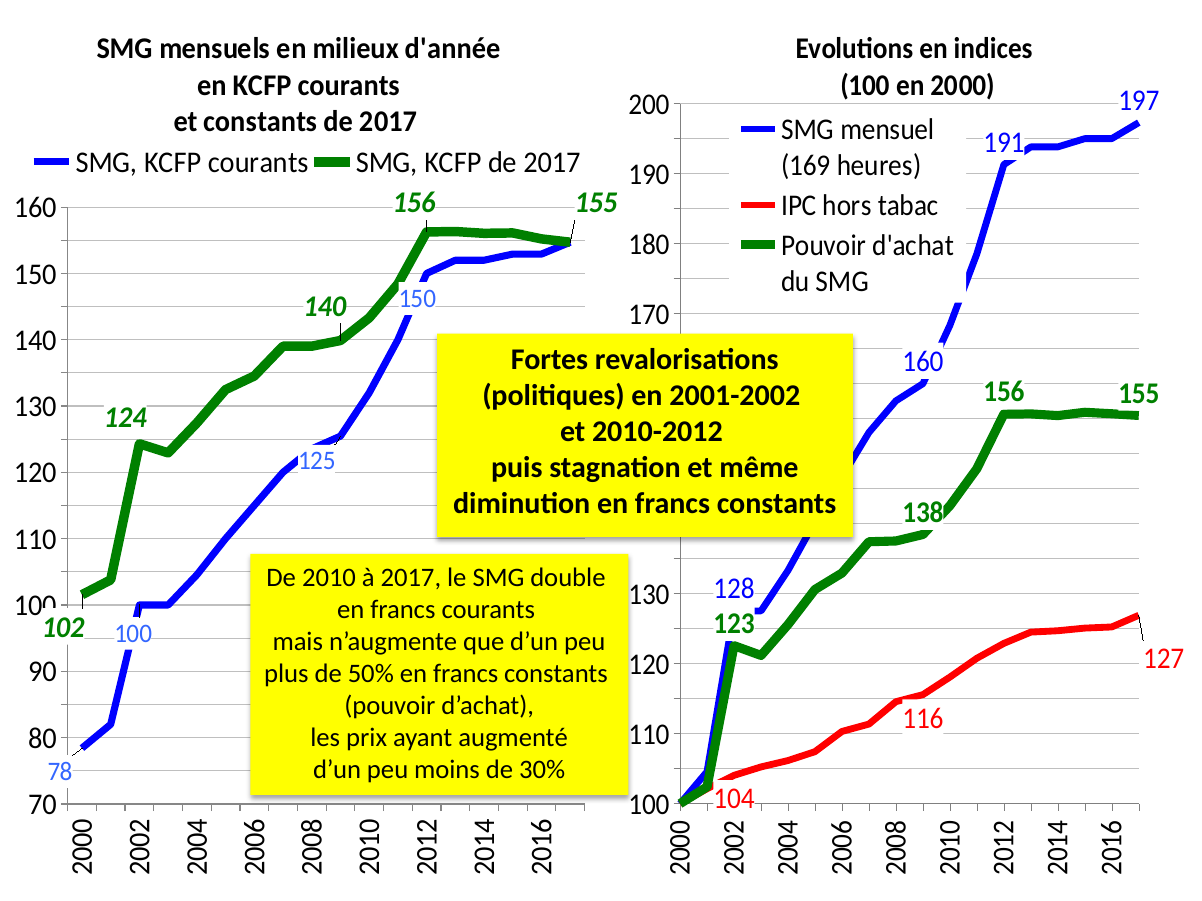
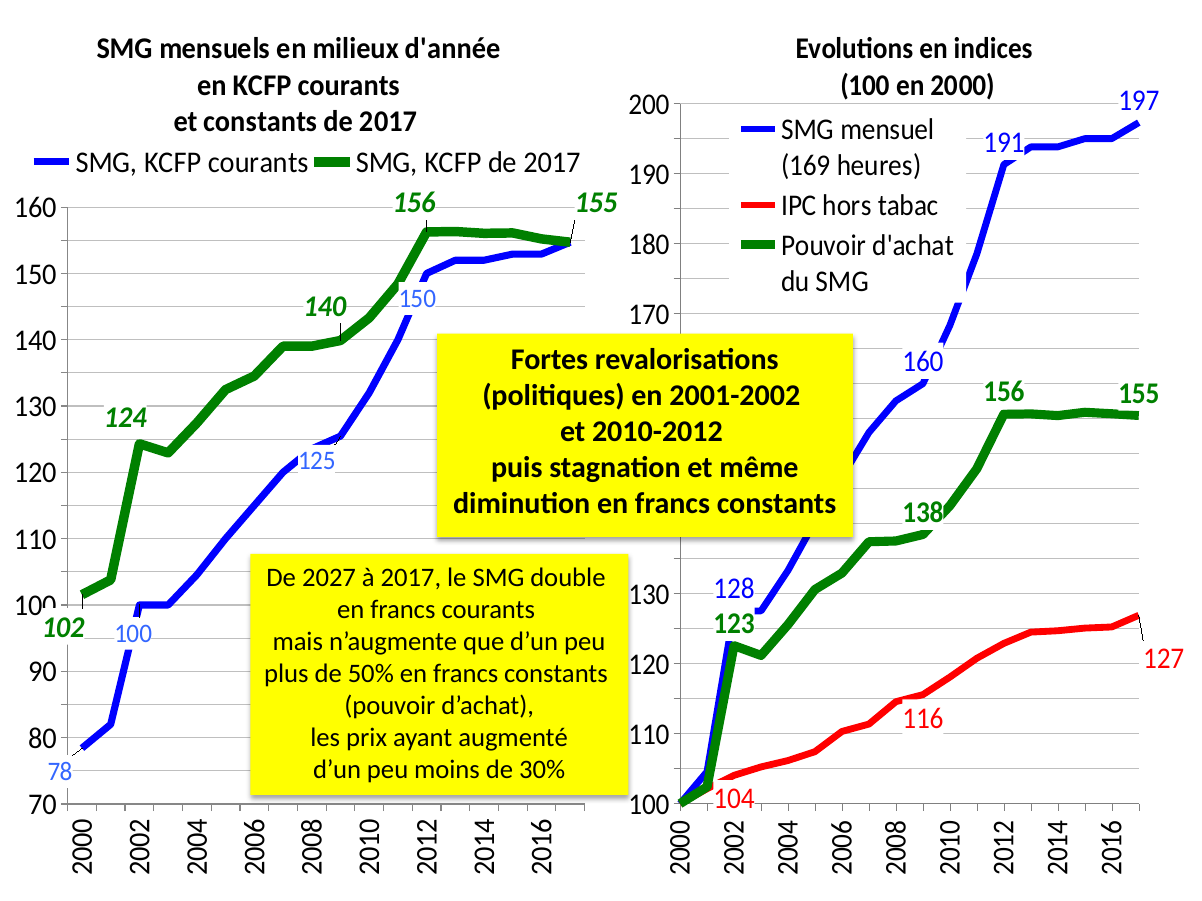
2010: 2010 -> 2027 (329, 578)
